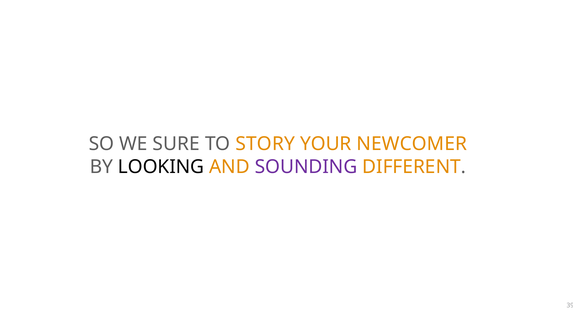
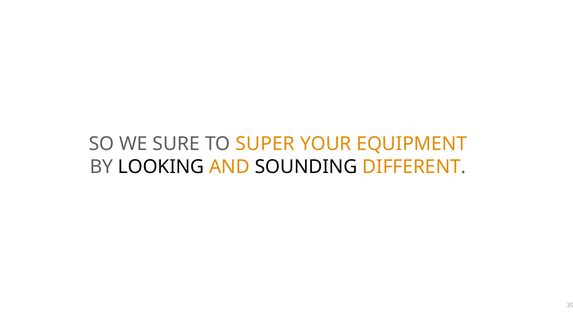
STORY: STORY -> SUPER (265, 143)
NEWCOMER: NEWCOMER -> EQUIPMENT (412, 143)
SOUNDING colour: purple -> black (306, 166)
